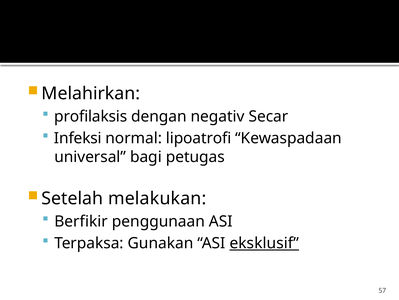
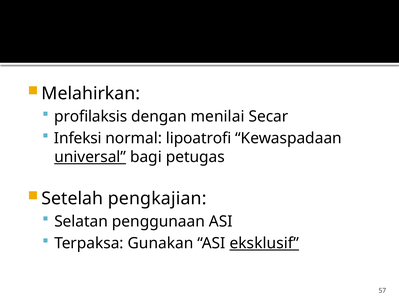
negativ: negativ -> menilai (218, 116)
universal underline: none -> present (90, 157)
melakukan: melakukan -> pengkajian (157, 198)
Berfikir: Berfikir -> Selatan (81, 221)
